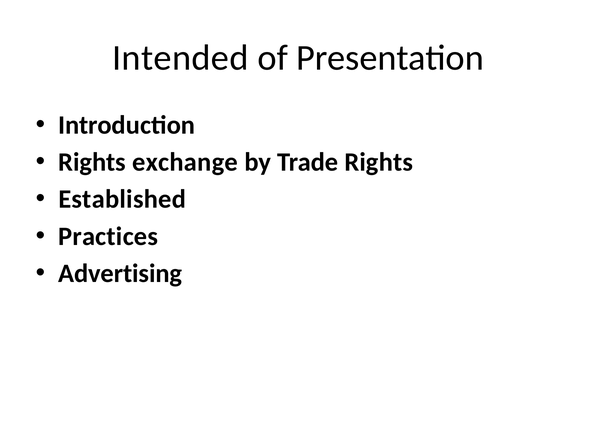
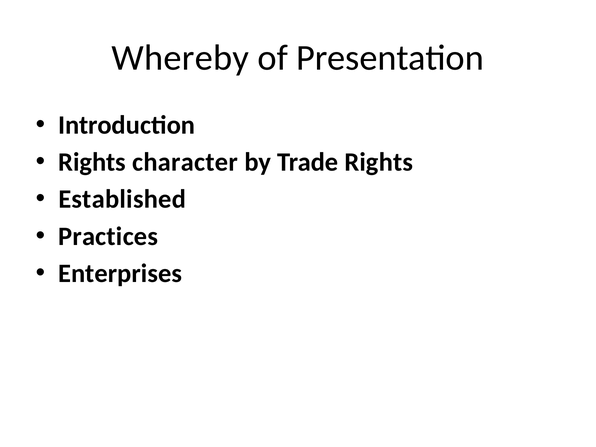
Intended: Intended -> Whereby (180, 58)
exchange: exchange -> character (185, 162)
Advertising: Advertising -> Enterprises (120, 273)
